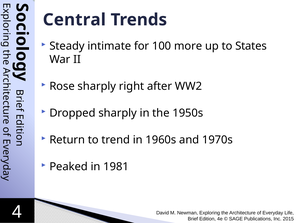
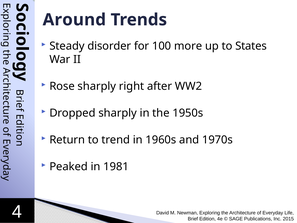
Central: Central -> Around (74, 20)
intimate: intimate -> disorder (109, 46)
